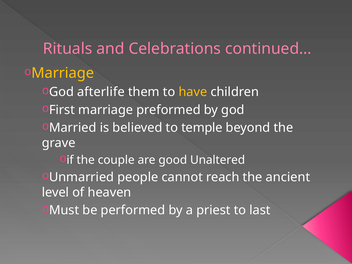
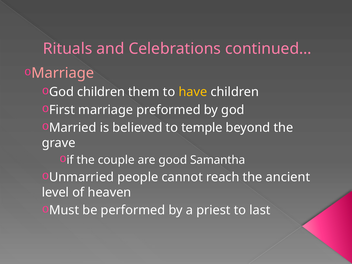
Marriage colour: yellow -> pink (63, 73)
God afterlife: afterlife -> children (101, 92)
Unaltered: Unaltered -> Samantha (218, 160)
